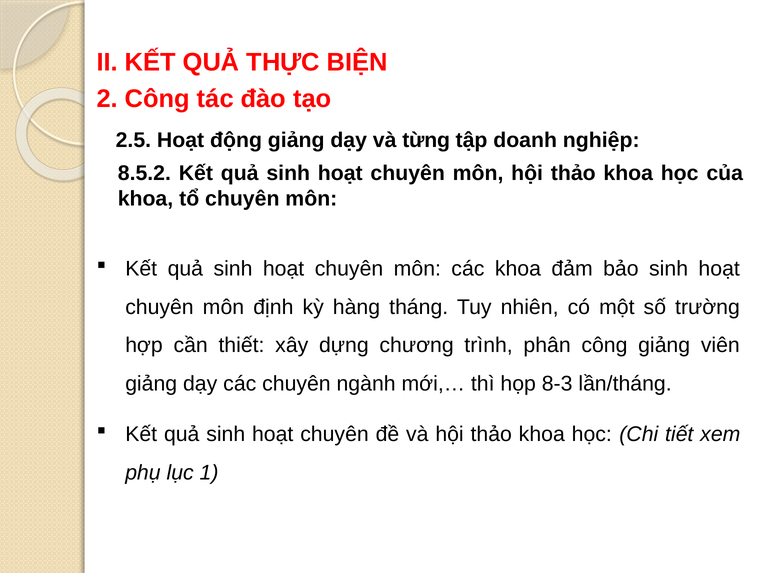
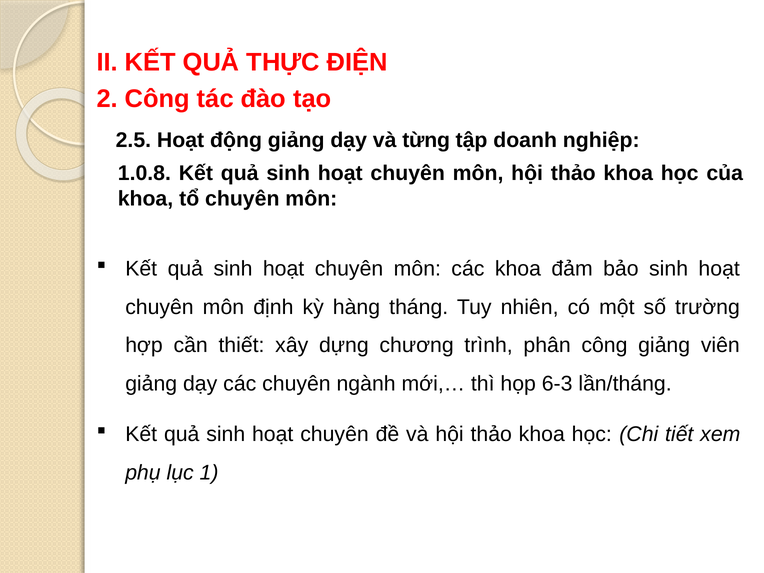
BIỆN: BIỆN -> ĐIỆN (357, 62)
8.5.2: 8.5.2 -> 1.0.8 (144, 173)
8-3: 8-3 -> 6-3 (557, 384)
